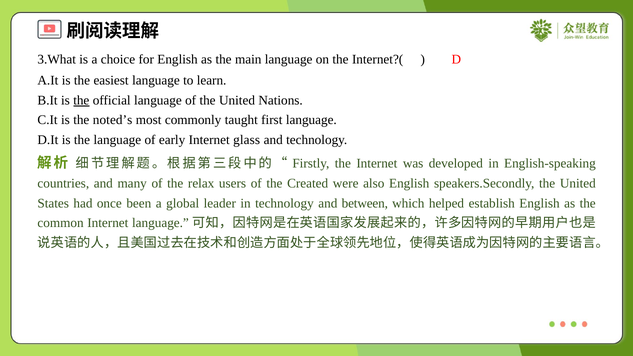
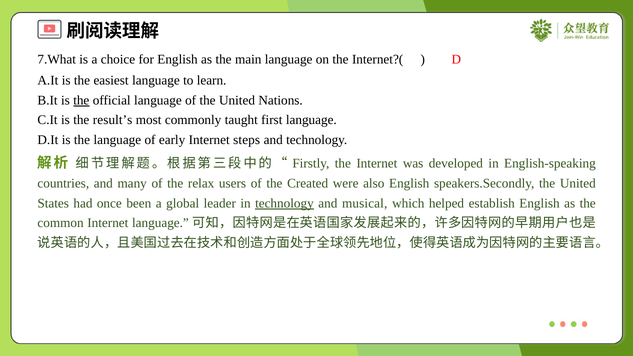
3.What: 3.What -> 7.What (57, 59)
noted’s: noted’s -> result’s (113, 120)
glass: glass -> steps (247, 140)
technology underline: none -> present (284, 203)
between: between -> musical (365, 203)
